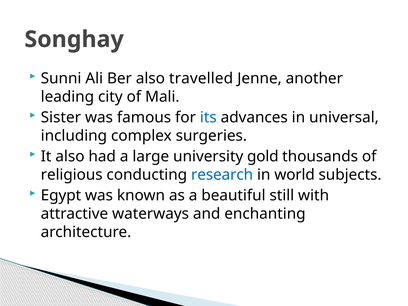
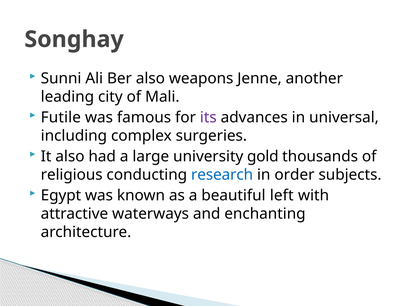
travelled: travelled -> weapons (201, 78)
Sister: Sister -> Futile (61, 117)
its colour: blue -> purple (208, 117)
world: world -> order (294, 175)
still: still -> left (282, 195)
